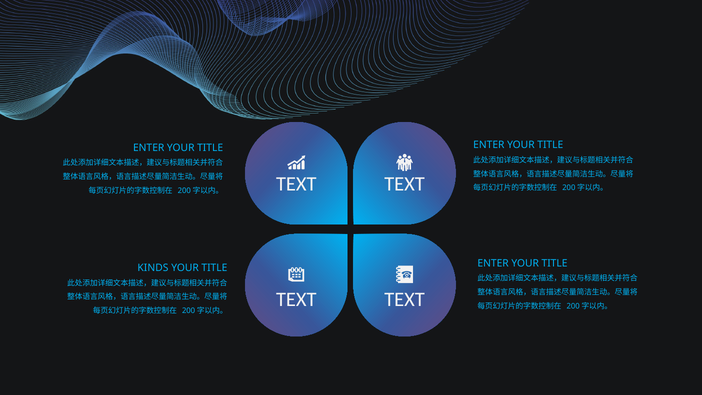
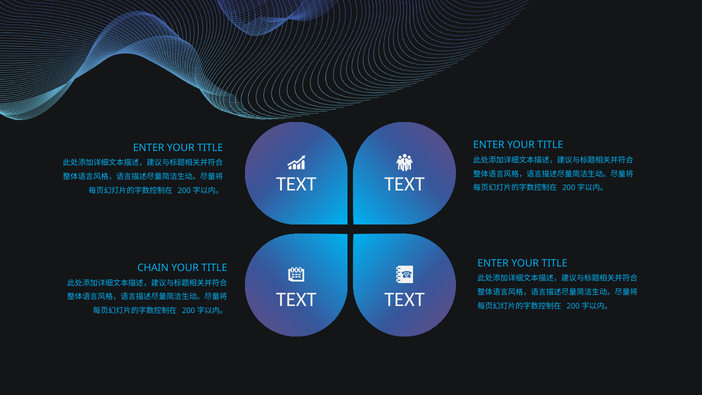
KINDS: KINDS -> CHAIN (153, 268)
